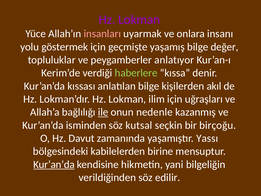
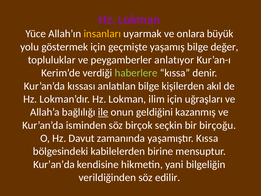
insanları colour: pink -> yellow (102, 34)
insanı: insanı -> büyük (220, 34)
nedenle: nedenle -> geldiğini (154, 112)
kutsal: kutsal -> birçok (139, 125)
yaşamıştır Yassı: Yassı -> Kıssa (207, 138)
Kur’an’da underline: present -> none (54, 164)
